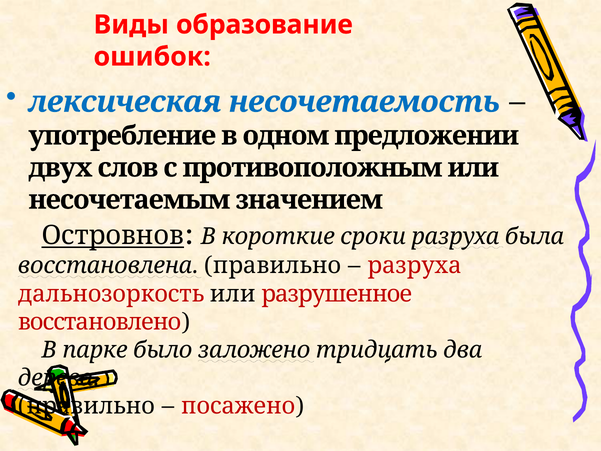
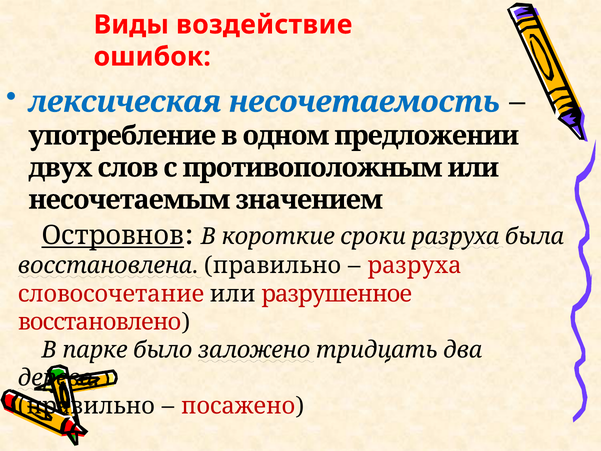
образование: образование -> воздействие (264, 25)
дальнозоркость: дальнозоркость -> словосочетание (111, 294)
